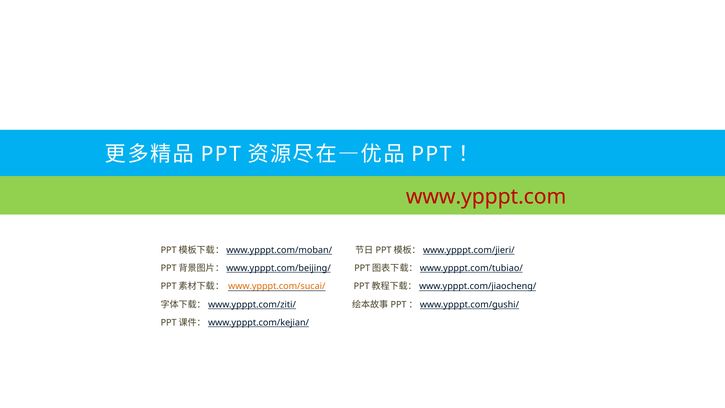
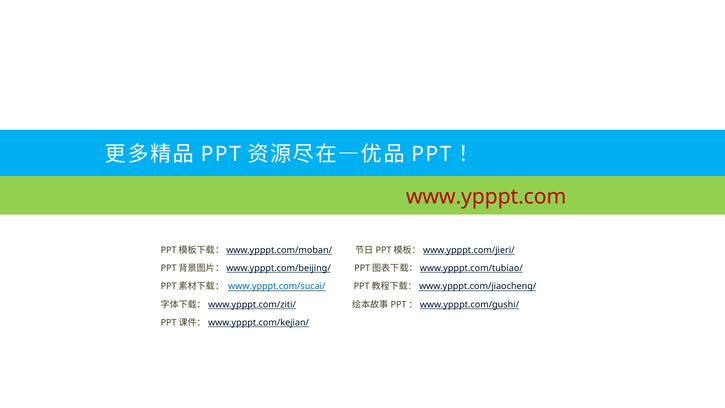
www.ypppt.com/sucai/ colour: orange -> blue (277, 286)
